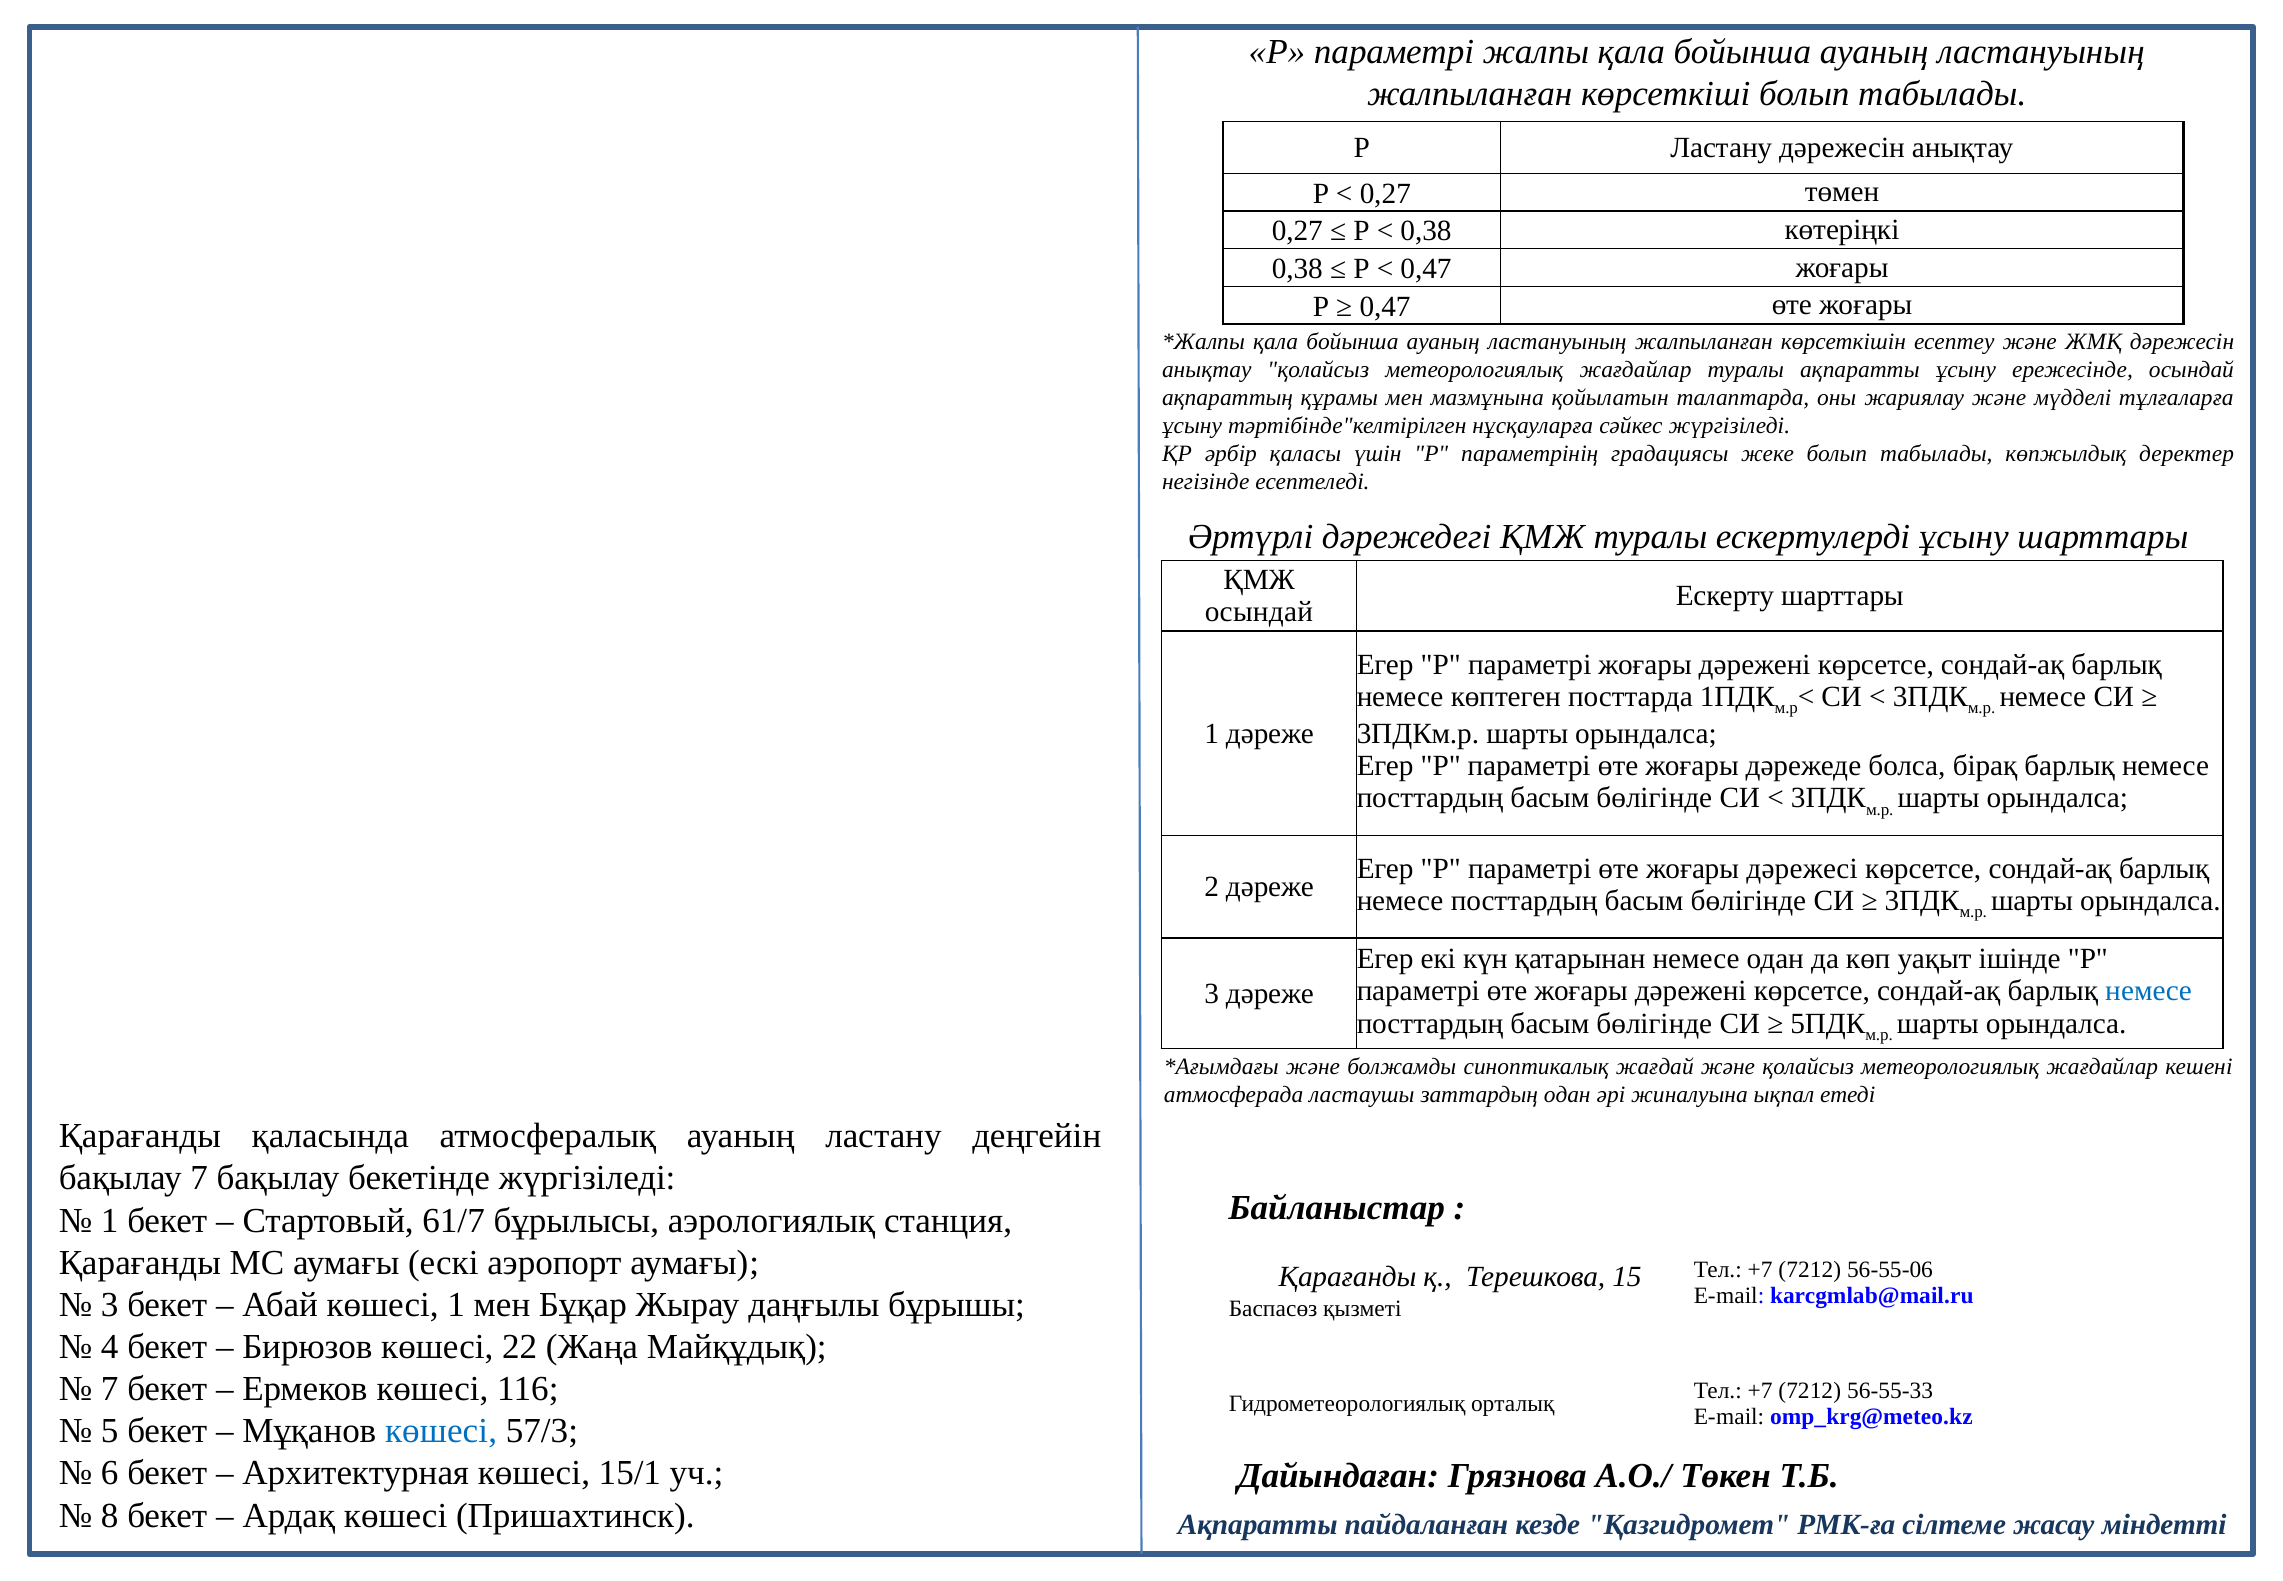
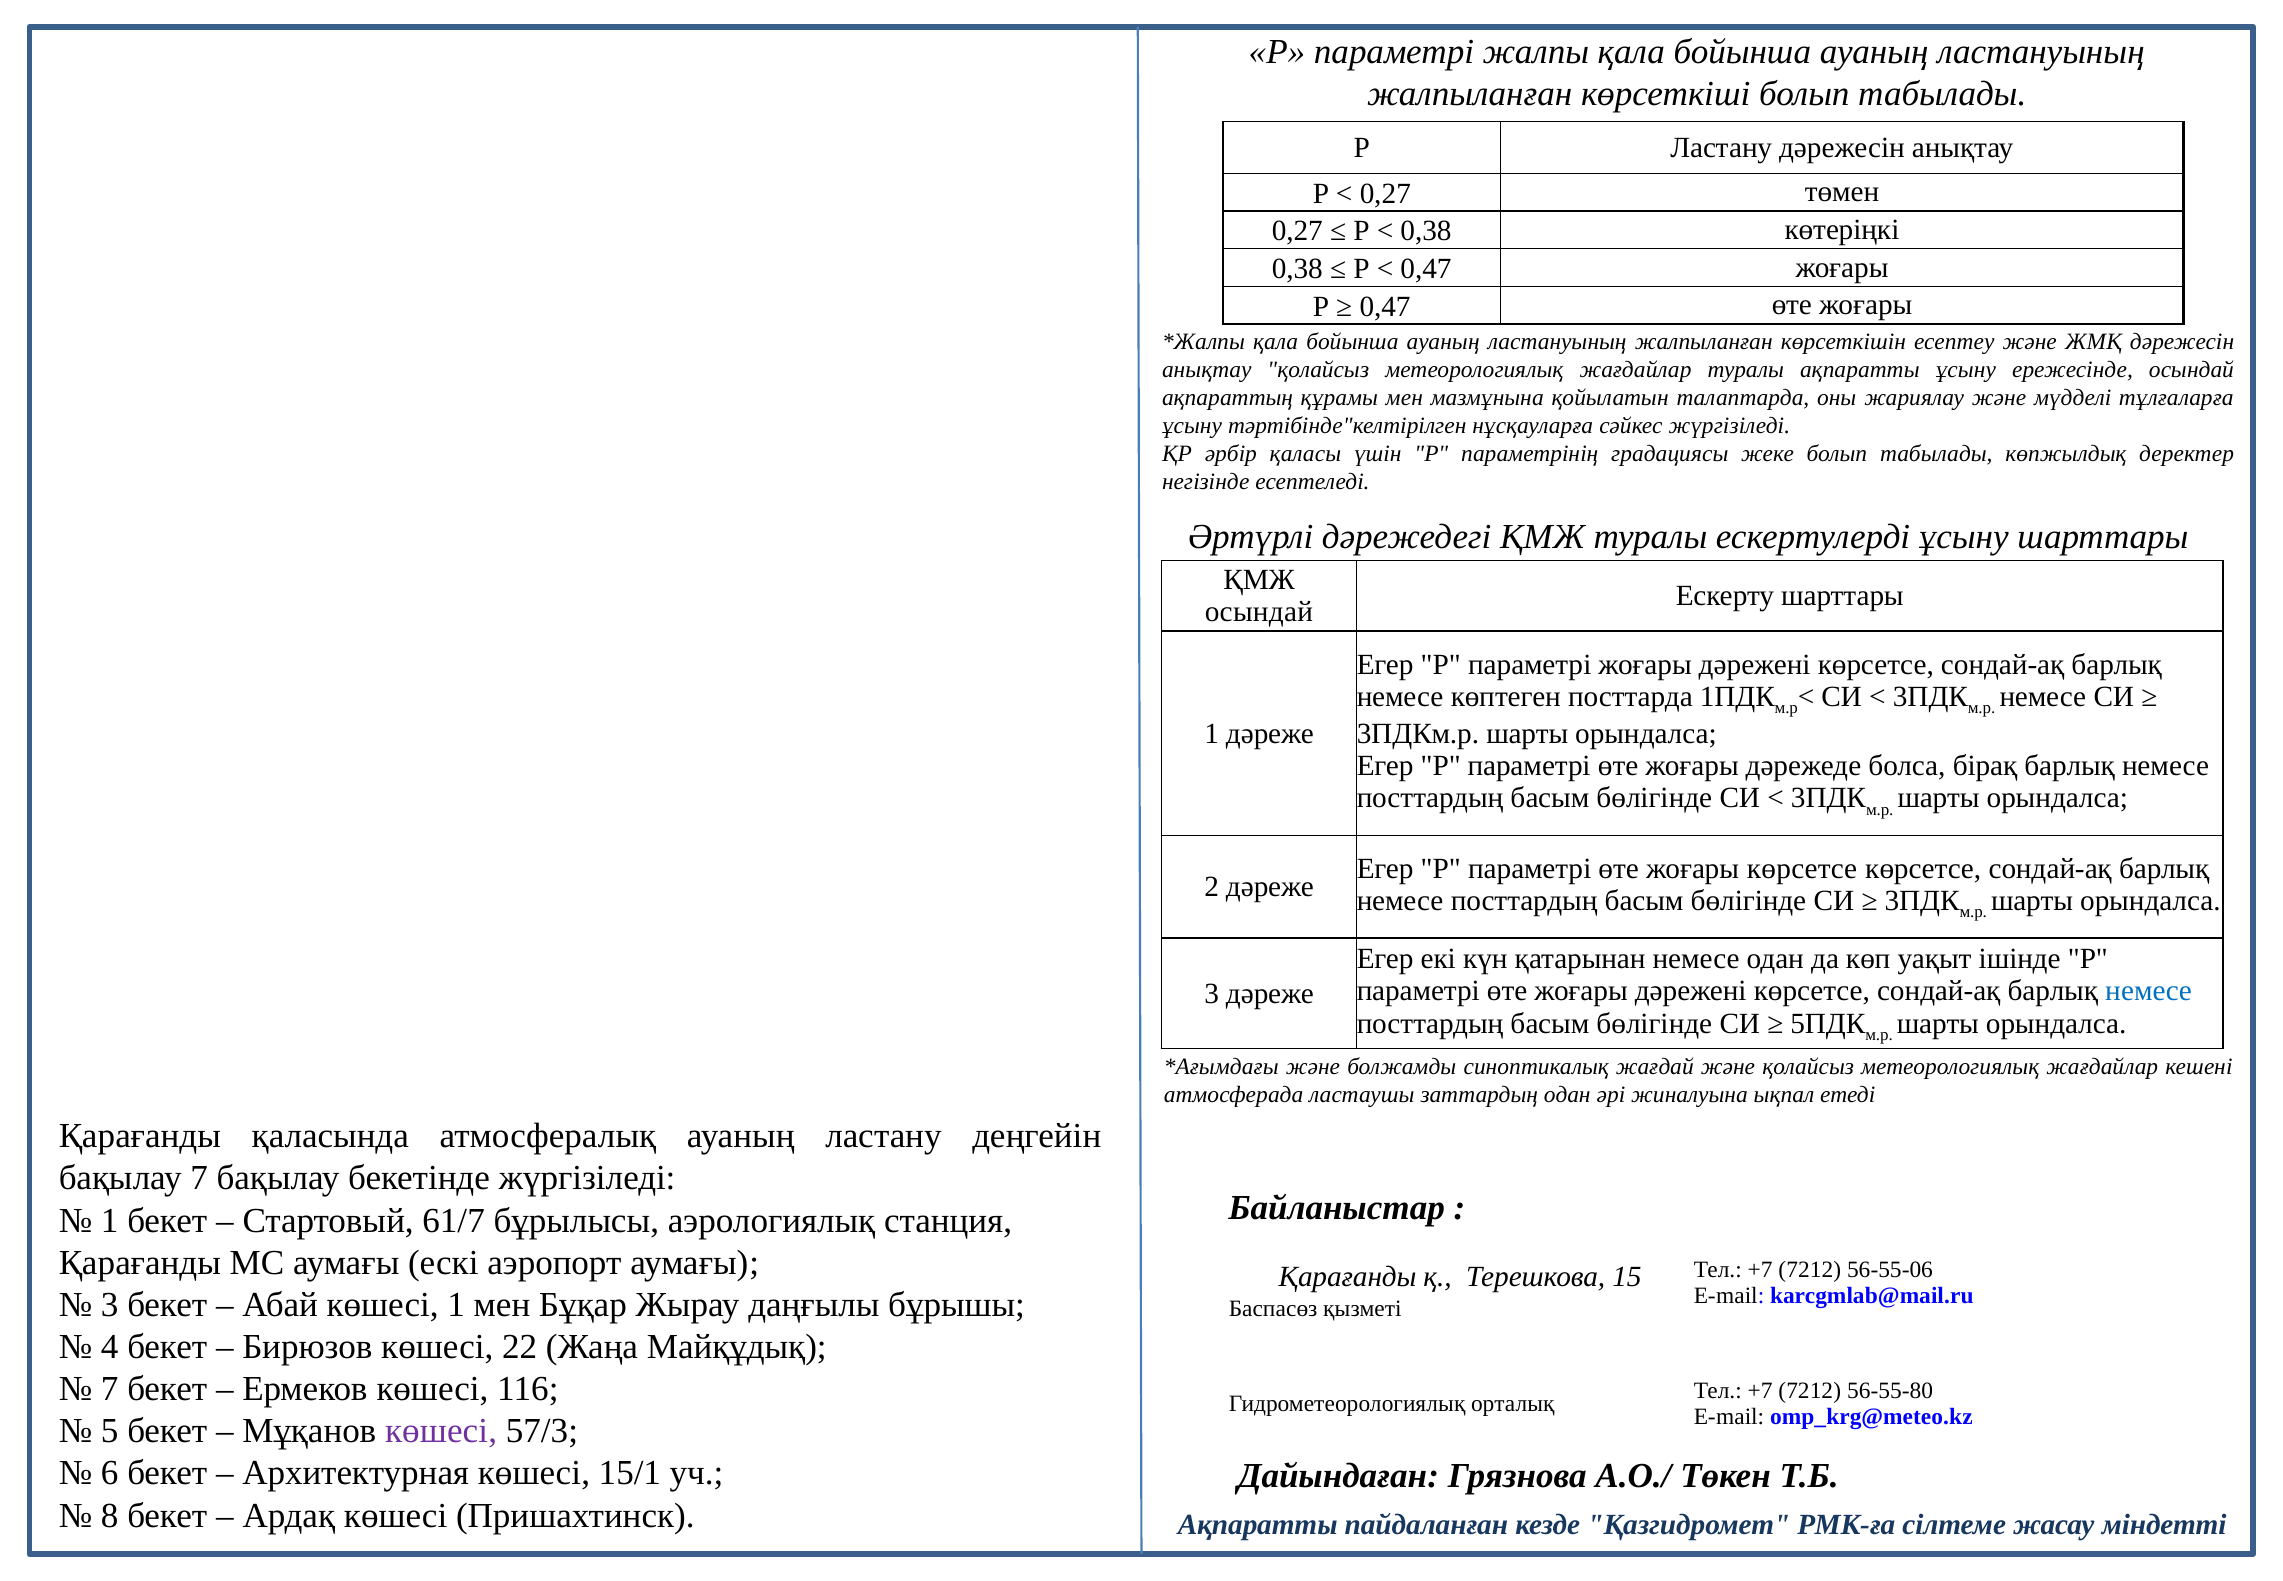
жоғары дәрежесі: дәрежесі -> көрсетсе (1802, 868)
56-55-33: 56-55-33 -> 56-55-80 (1890, 1391)
көшесі colour: blue -> purple (441, 1431)
